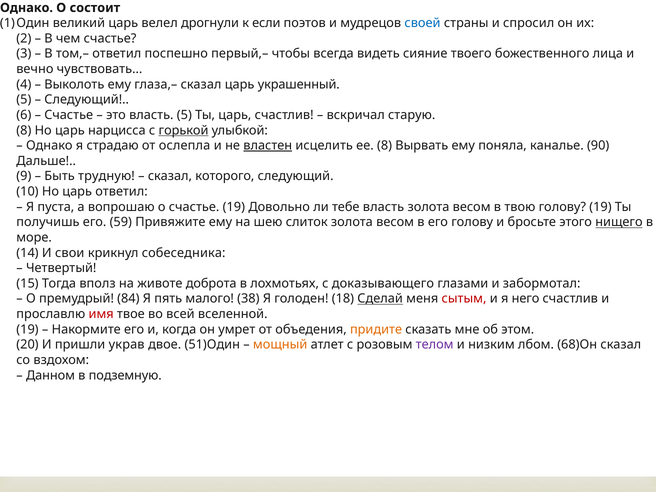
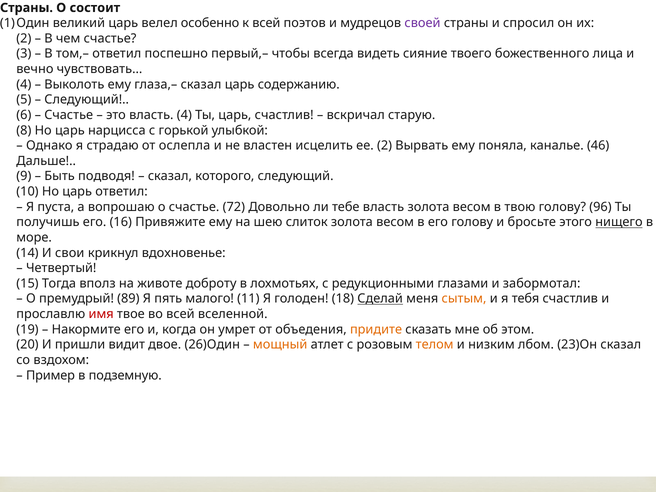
Однако: Однако -> Страны (26, 8)
дрогнули: дрогнули -> особенно (210, 23)
к если: если -> всей (266, 23)
своей colour: blue -> purple (423, 23)
украшенный: украшенный -> содержанию (299, 84)
власть 5: 5 -> 4 (184, 115)
горькой underline: present -> none (184, 130)
властен underline: present -> none (268, 146)
ее 8: 8 -> 2 (385, 146)
90: 90 -> 46 (598, 146)
трудную: трудную -> подводя (106, 176)
счастье 19: 19 -> 72 (234, 207)
голову 19: 19 -> 96 (600, 207)
59: 59 -> 16 (121, 222)
собеседника: собеседника -> вдохновенье (184, 253)
доброта: доброта -> доброту (211, 283)
доказывающего: доказывающего -> редукционными (383, 283)
84: 84 -> 89 (128, 299)
38: 38 -> 11 (248, 299)
сытым colour: red -> orange (464, 299)
него: него -> тебя (526, 299)
украв: украв -> видит (127, 345)
51)Один: 51)Один -> 26)Один (212, 345)
телом colour: purple -> orange (435, 345)
68)Он: 68)Он -> 23)Он (577, 345)
Данном: Данном -> Пример (51, 375)
